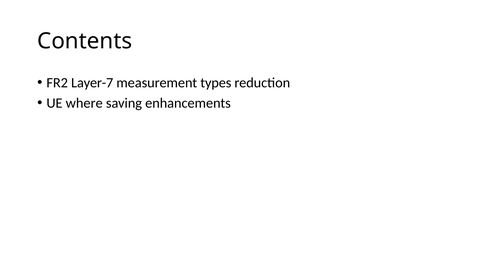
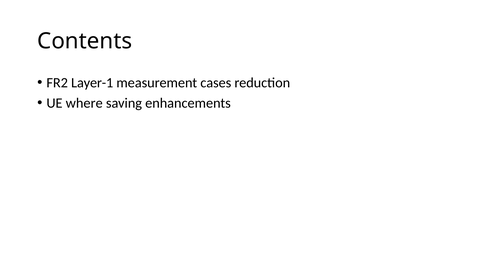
Layer-7: Layer-7 -> Layer-1 (92, 83)
types: types -> cases (216, 83)
